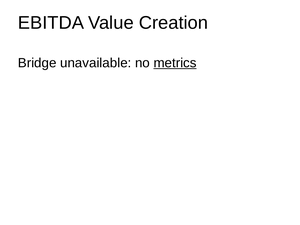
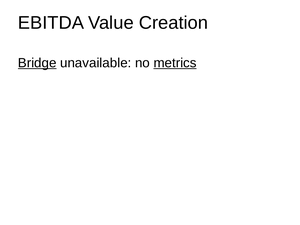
Bridge underline: none -> present (37, 63)
